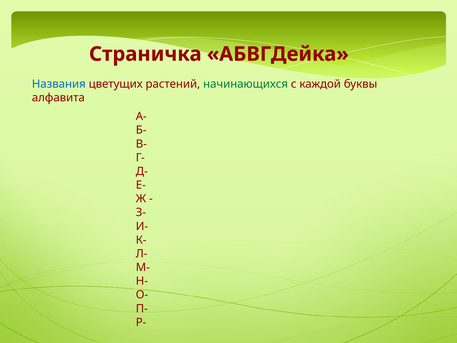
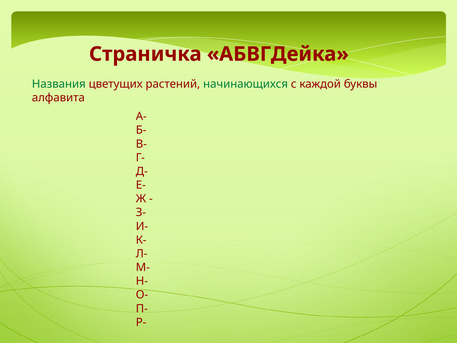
Названия colour: blue -> green (59, 84)
